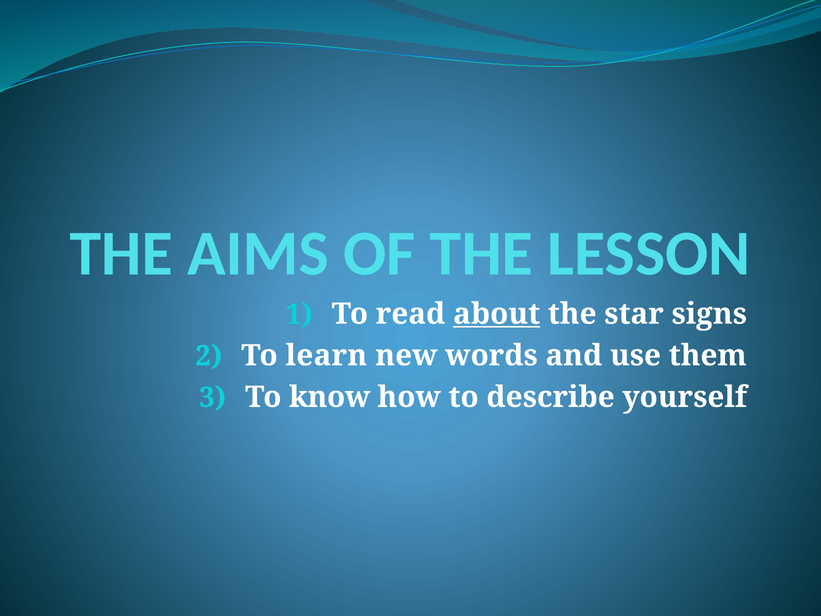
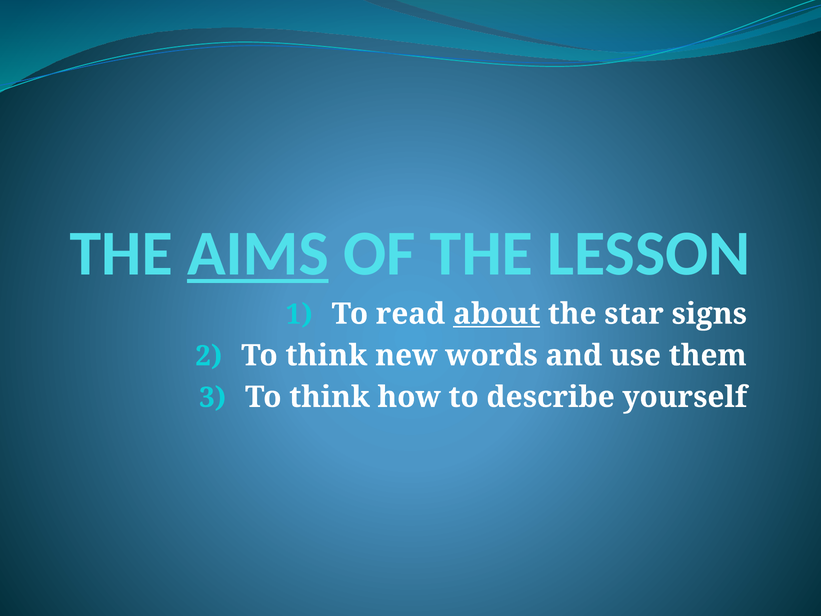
AIMS underline: none -> present (258, 253)
learn: learn -> think (326, 355)
know: know -> think (330, 397)
